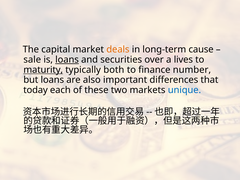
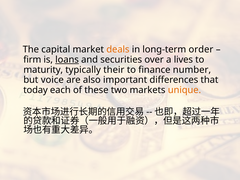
cause: cause -> order (201, 49)
sale: sale -> firm (32, 60)
maturity underline: present -> none (43, 70)
both: both -> their (114, 70)
but loans: loans -> voice (52, 80)
unique colour: blue -> orange (184, 90)
